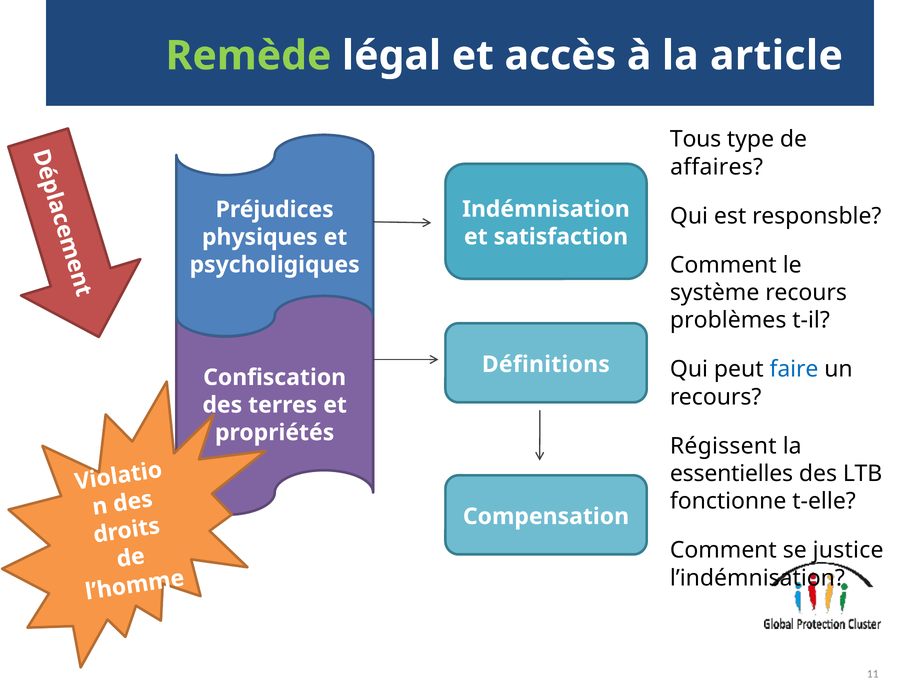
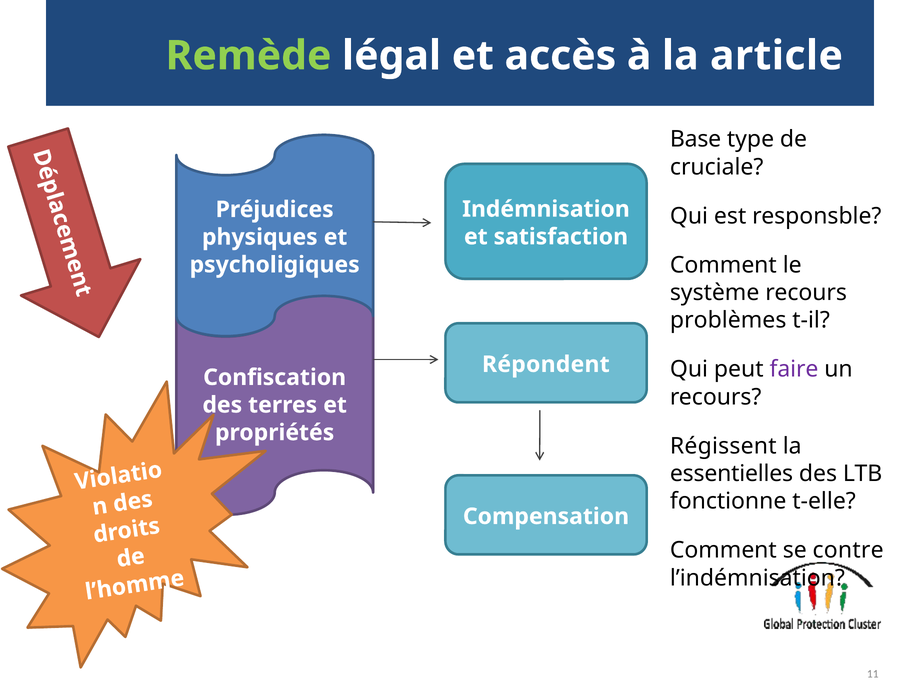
Tous: Tous -> Base (696, 139)
affaires: affaires -> cruciale (717, 167)
Définitions: Définitions -> Répondent (546, 364)
faire colour: blue -> purple (794, 369)
justice: justice -> contre (848, 550)
